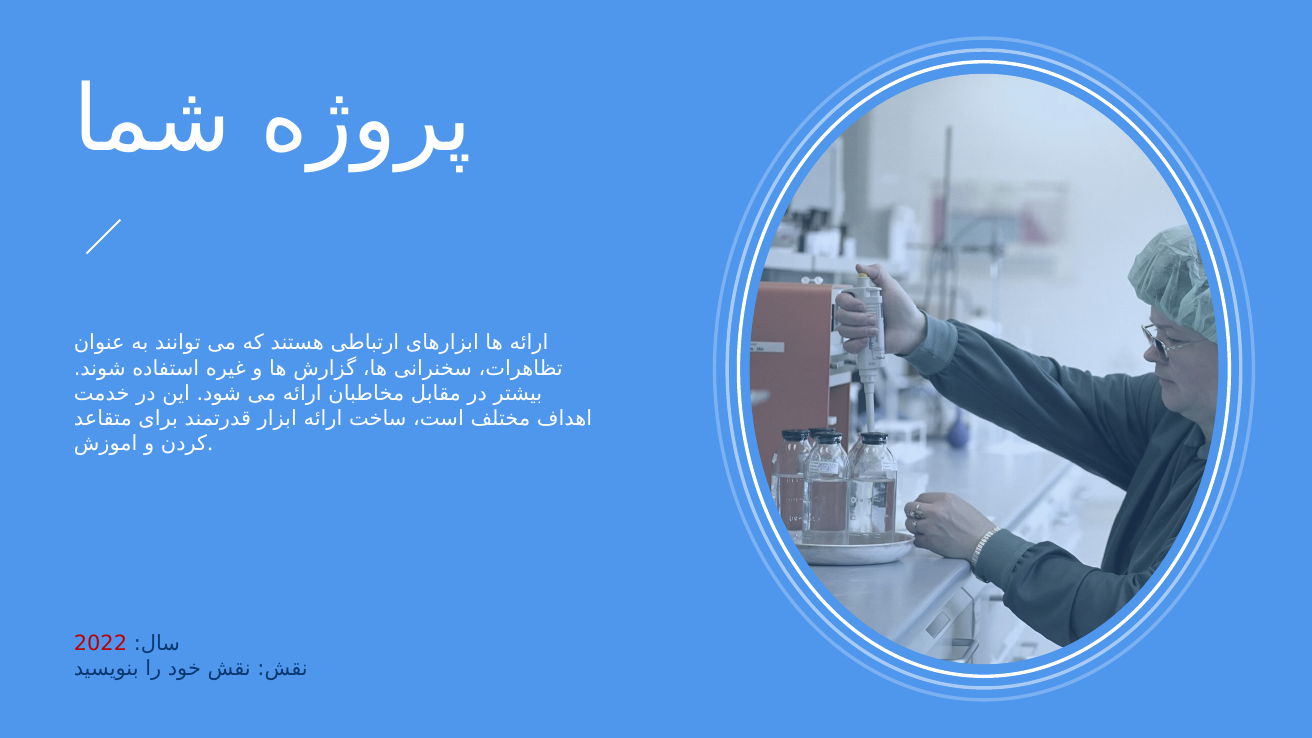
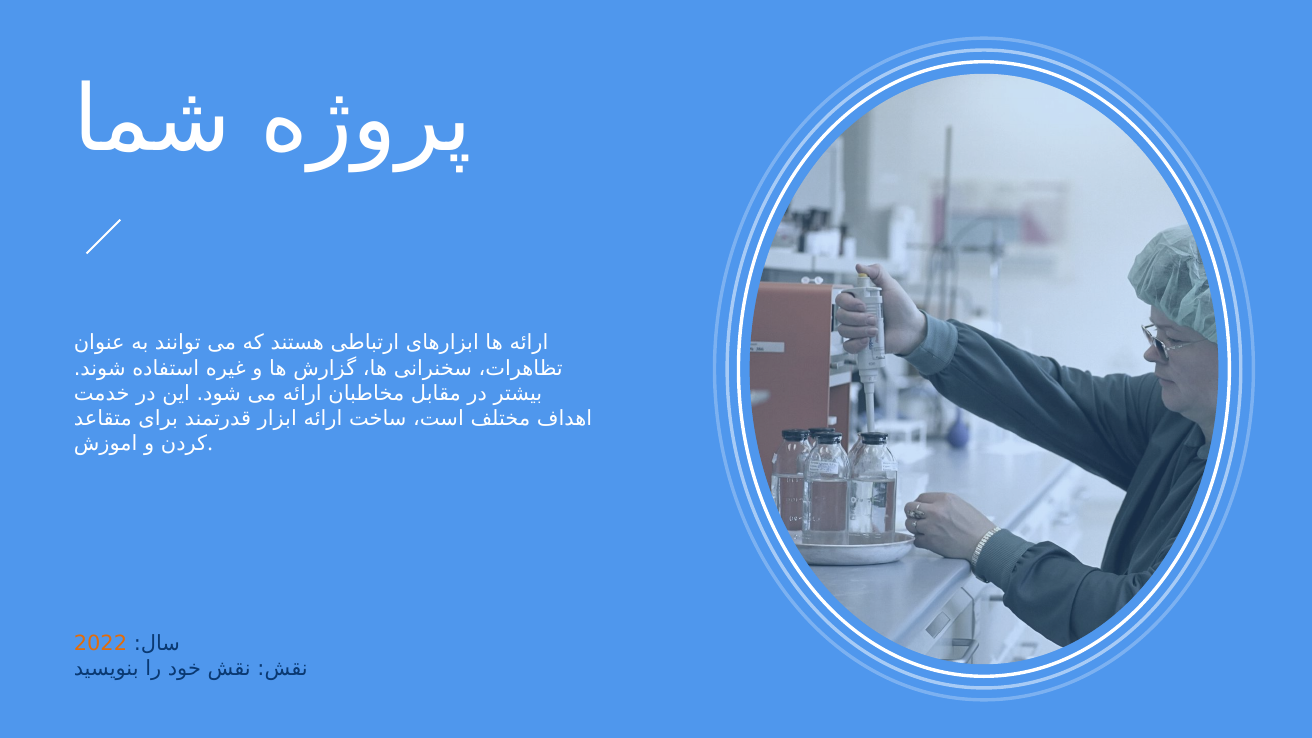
2022 colour: red -> orange (100, 643)
